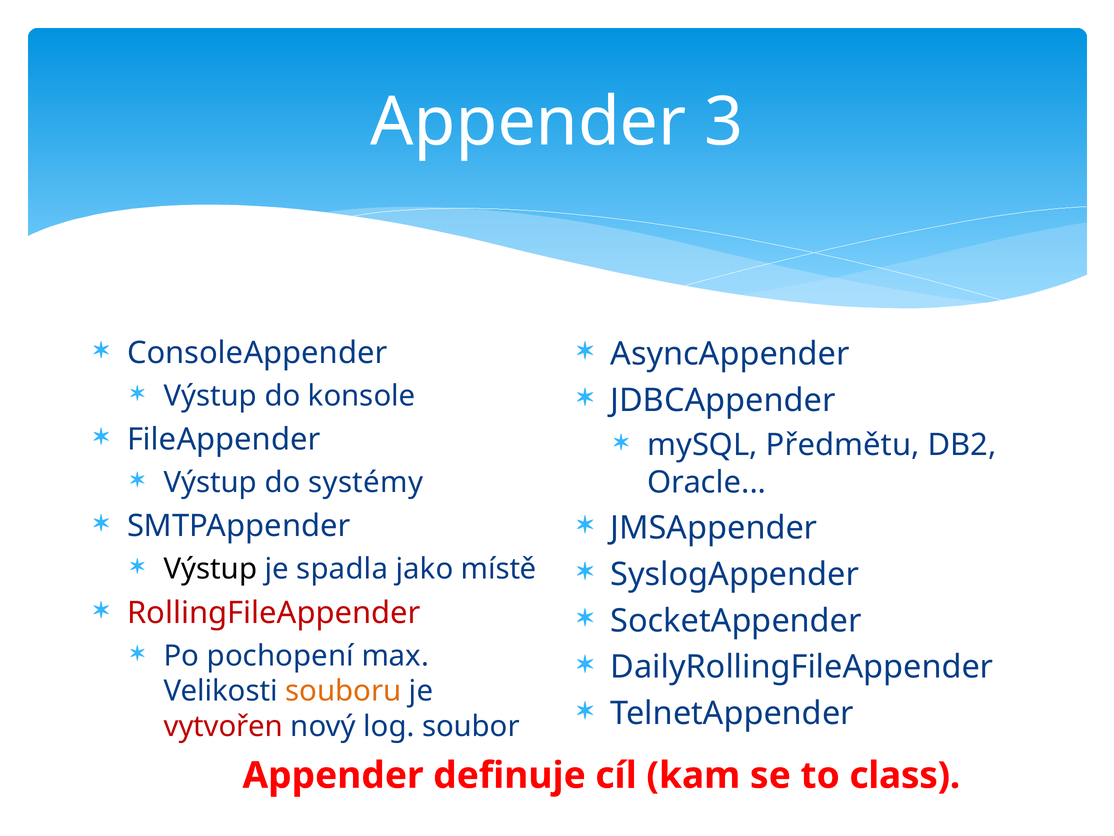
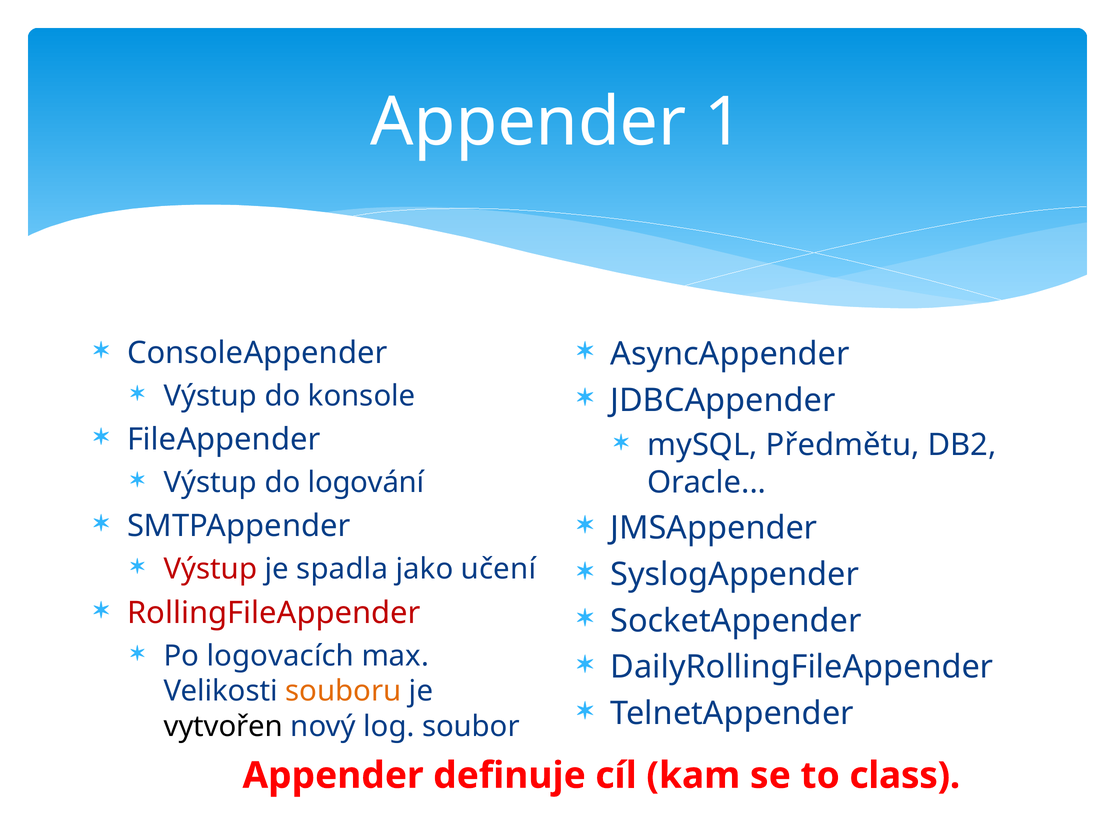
3: 3 -> 1 (724, 122)
systémy: systémy -> logování (366, 482)
Výstup colour: black -> red (210, 569)
místě: místě -> učení (499, 569)
pochopení: pochopení -> logovacích (280, 655)
vytvořen colour: red -> black (223, 726)
